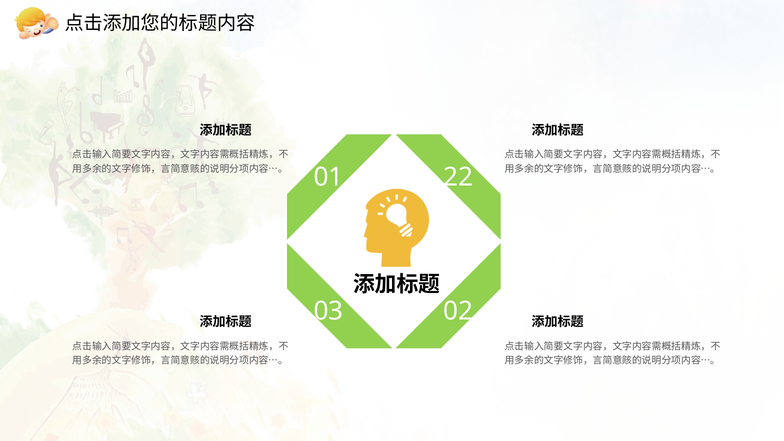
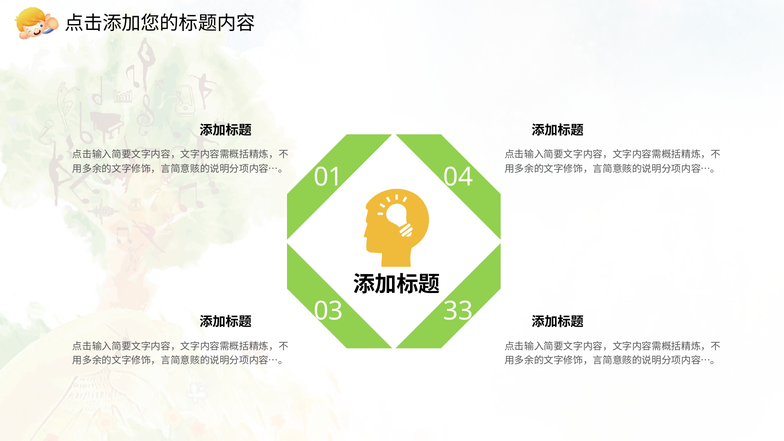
22: 22 -> 04 (458, 177)
02: 02 -> 33 (458, 311)
